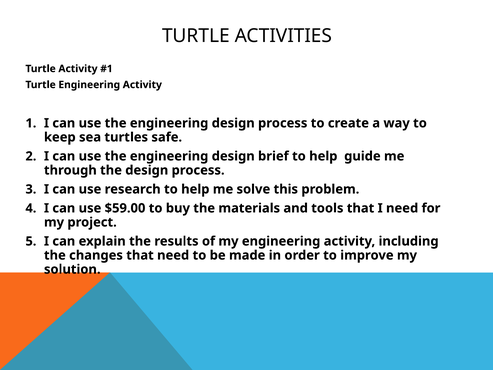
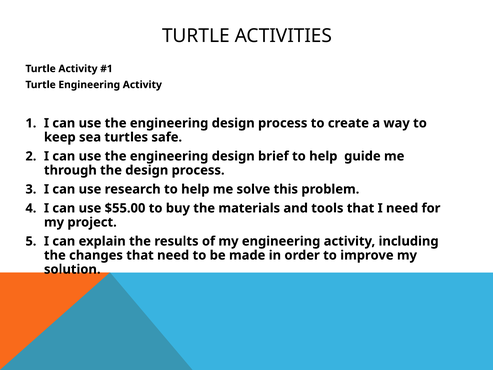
$59.00: $59.00 -> $55.00 (125, 208)
